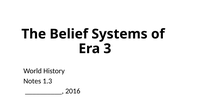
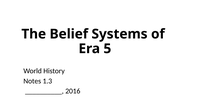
3: 3 -> 5 (107, 49)
